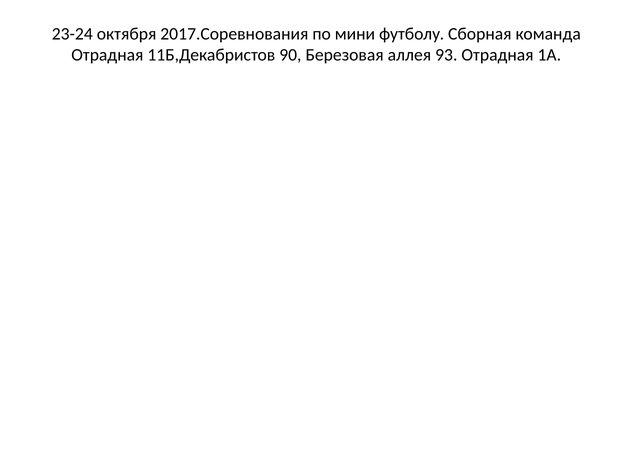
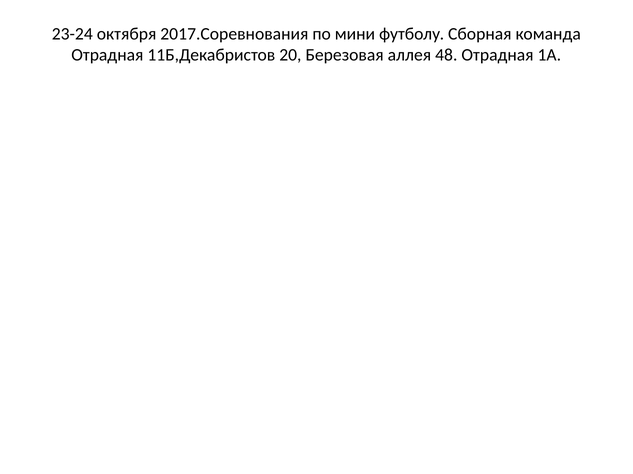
90: 90 -> 20 (290, 55)
93: 93 -> 48 (446, 55)
